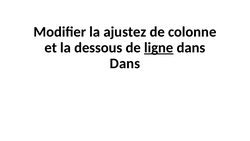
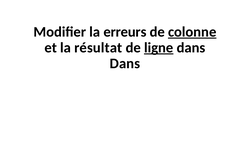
ajustez: ajustez -> erreurs (125, 32)
colonne underline: none -> present (192, 32)
dessous: dessous -> résultat (98, 47)
